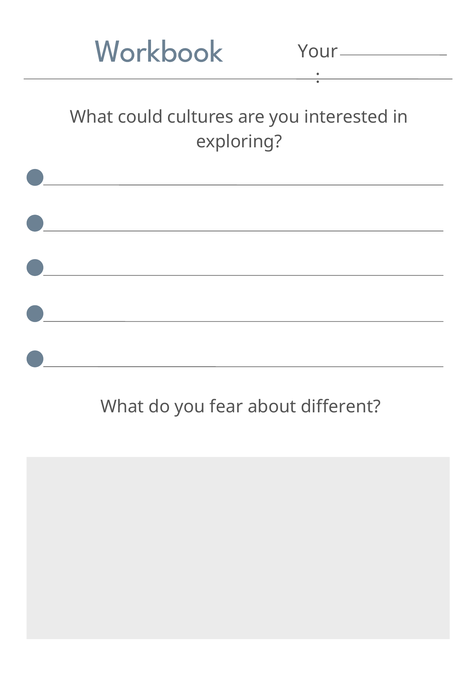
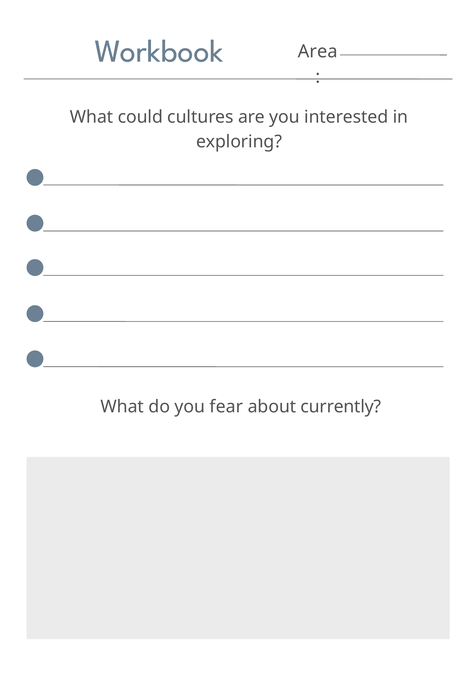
Your: Your -> Area (318, 51)
different: different -> currently (341, 406)
